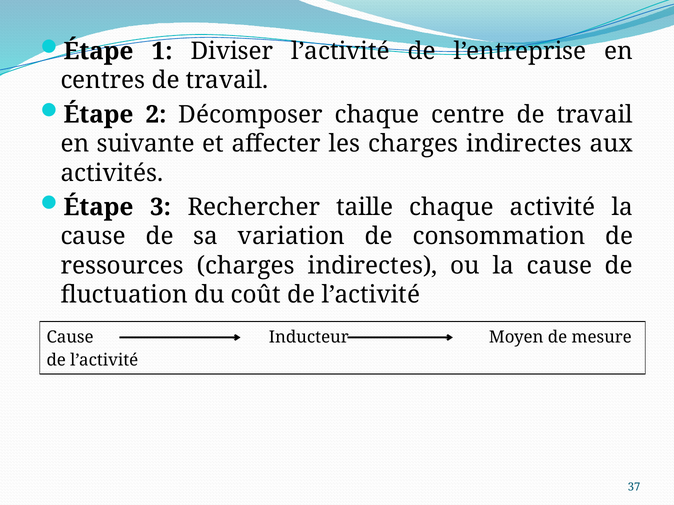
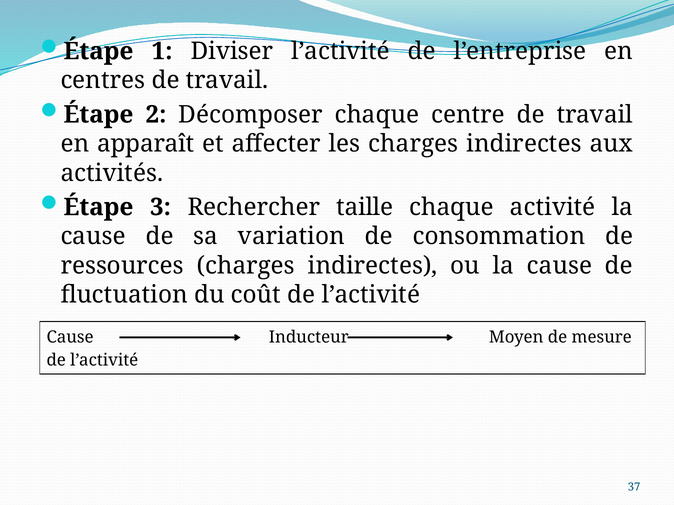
suivante: suivante -> apparaît (146, 144)
